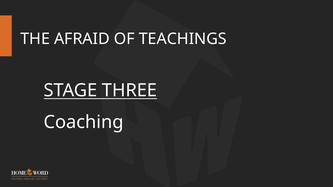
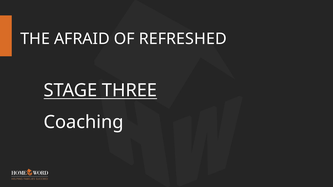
TEACHINGS: TEACHINGS -> REFRESHED (183, 39)
